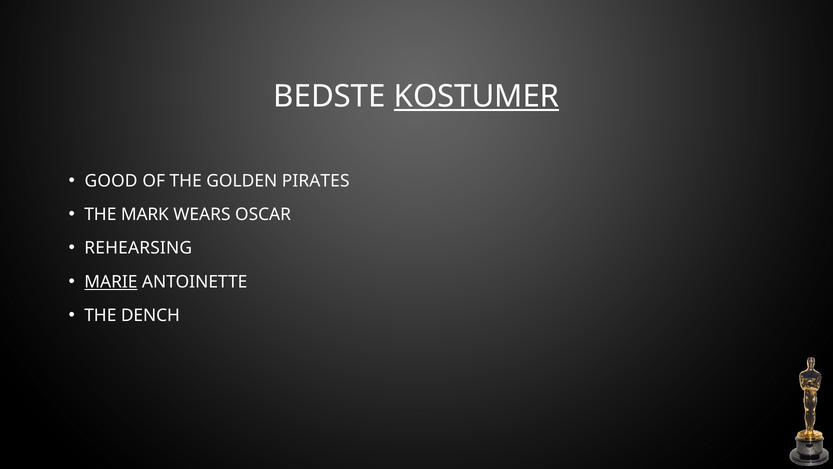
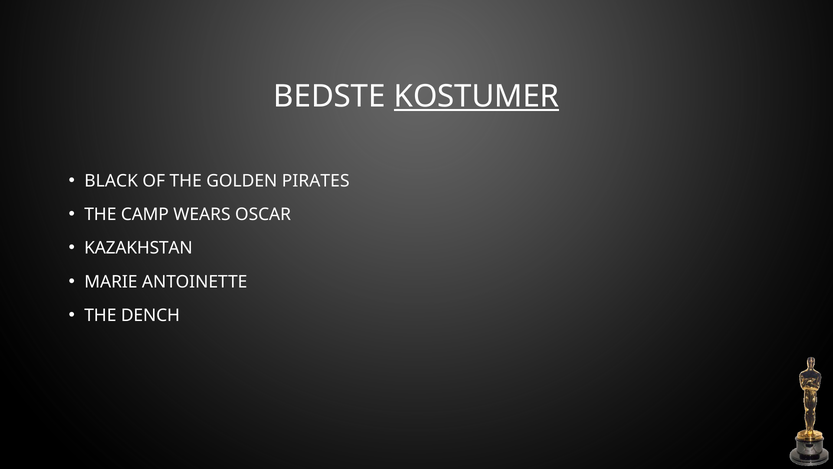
GOOD: GOOD -> BLACK (111, 181)
MARK: MARK -> CAMP (145, 214)
REHEARSING: REHEARSING -> KAZAKHSTAN (138, 248)
MARIE underline: present -> none (111, 282)
